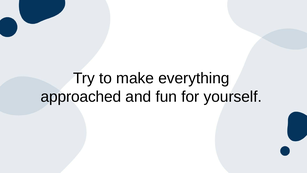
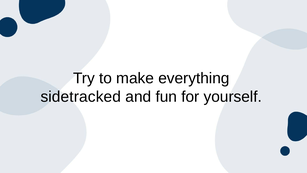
approached: approached -> sidetracked (81, 97)
